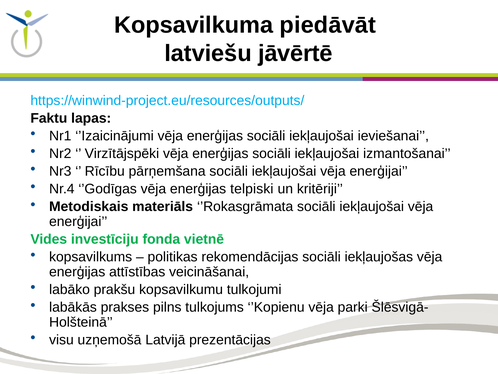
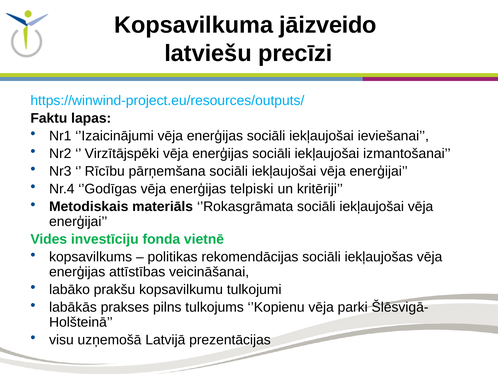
piedāvāt: piedāvāt -> jāizveido (328, 25)
jāvērtē: jāvērtē -> precīzi (295, 53)
